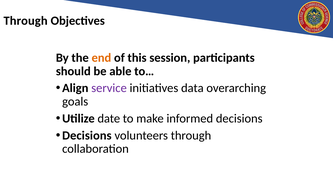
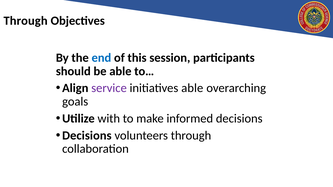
end colour: orange -> blue (101, 58)
initiatives data: data -> able (192, 88)
date: date -> with (109, 119)
